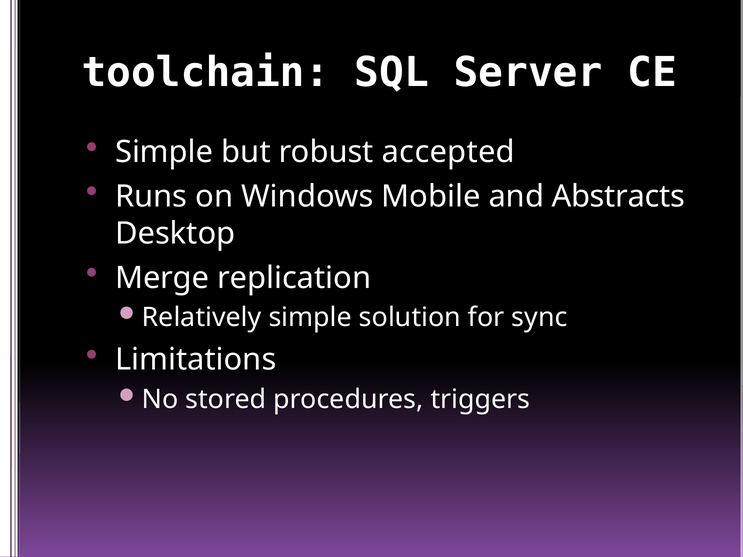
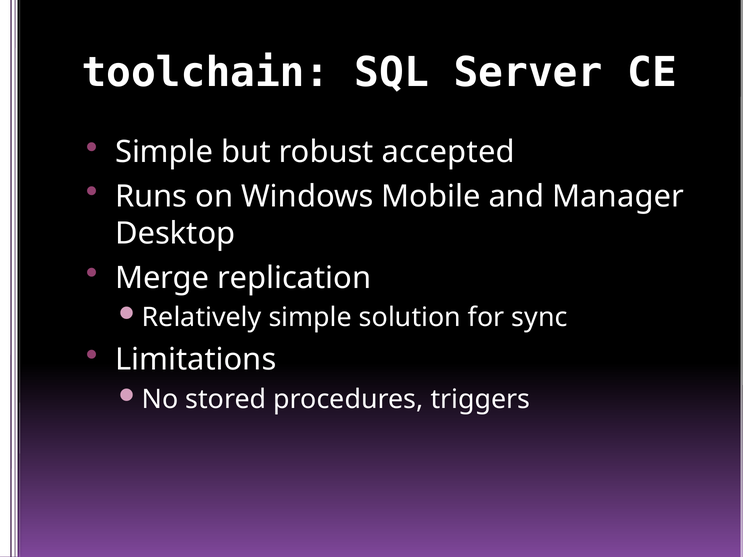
Abstracts: Abstracts -> Manager (618, 196)
